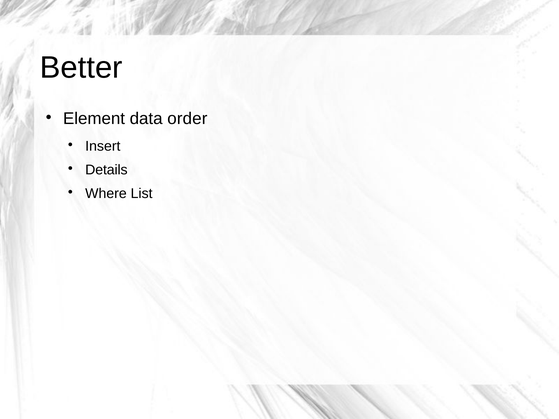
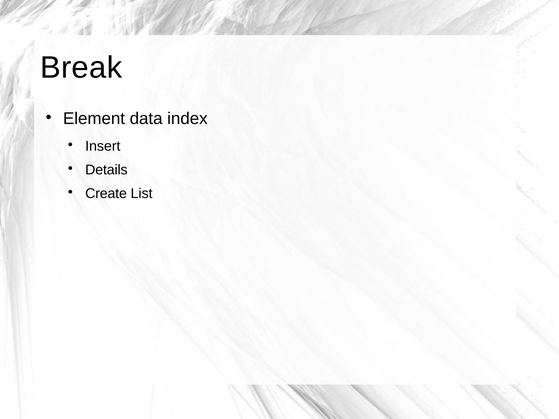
Better: Better -> Break (81, 67)
order: order -> index (187, 119)
Where: Where -> Create (106, 194)
